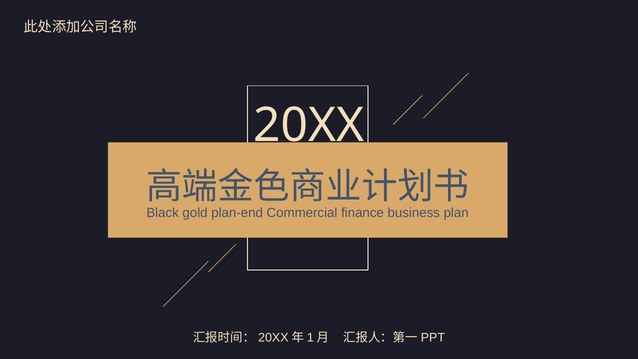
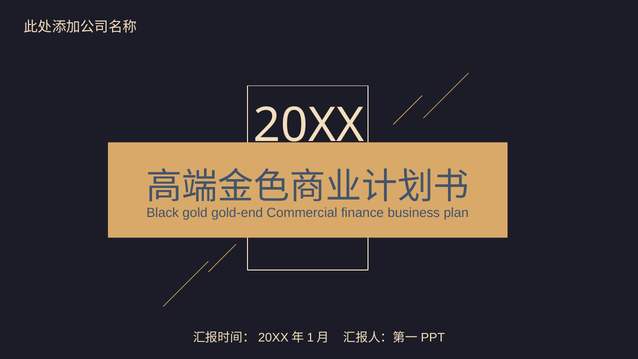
plan-end: plan-end -> gold-end (237, 213)
